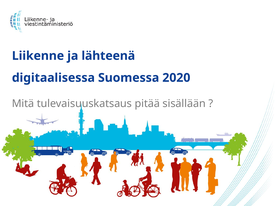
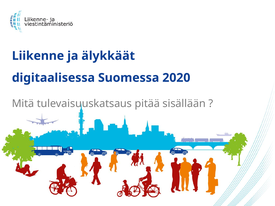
lähteenä: lähteenä -> älykkäät (108, 56)
